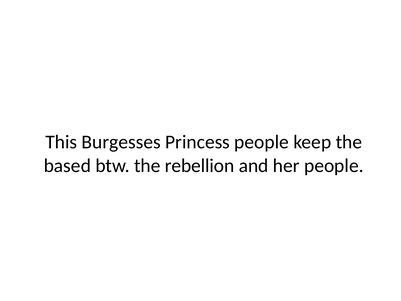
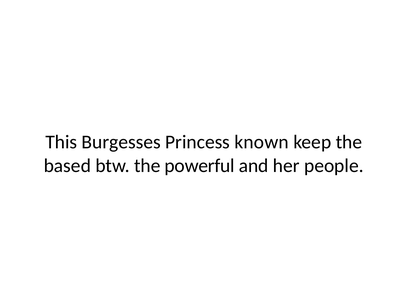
Princess people: people -> known (262, 142)
rebellion: rebellion -> powerful (200, 165)
